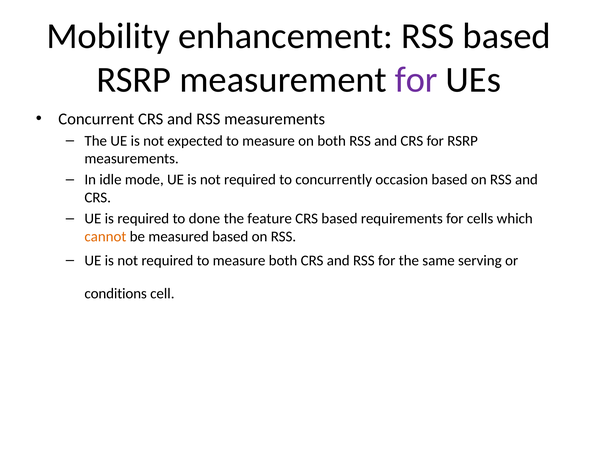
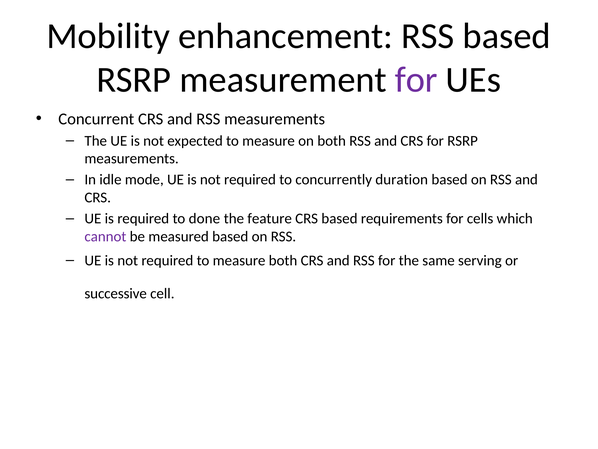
occasion: occasion -> duration (402, 179)
cannot colour: orange -> purple (105, 236)
conditions: conditions -> successive (116, 293)
